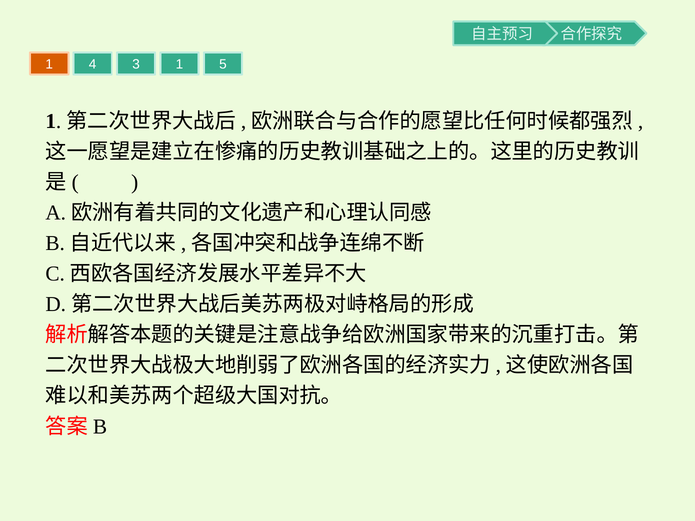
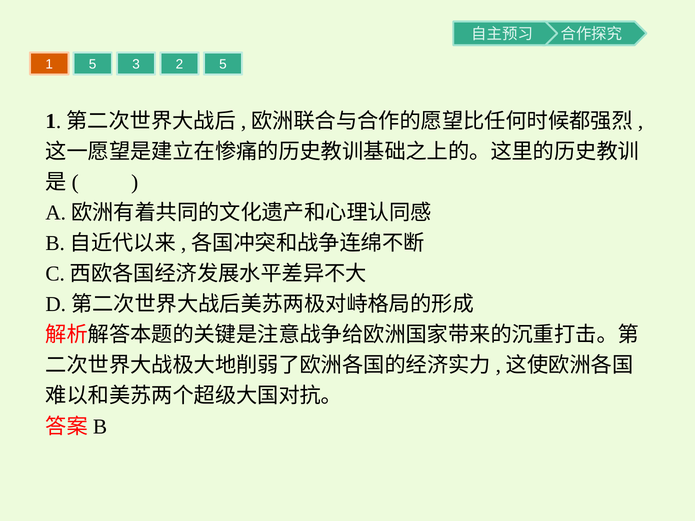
1 4: 4 -> 5 (93, 64)
3 1: 1 -> 2 (179, 64)
